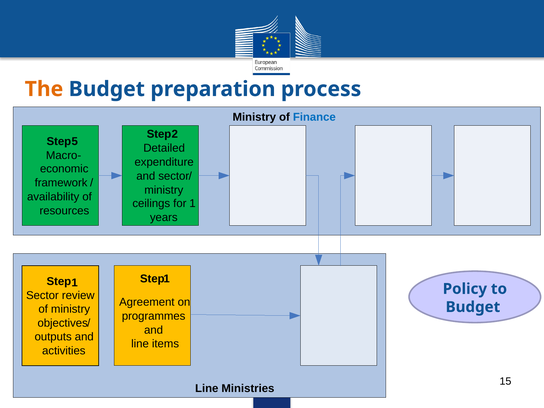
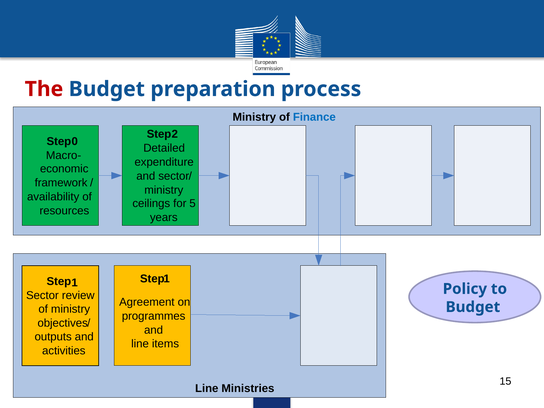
The colour: orange -> red (44, 89)
5: 5 -> 0 (75, 142)
for 1: 1 -> 5 (193, 204)
